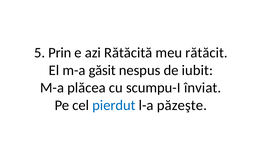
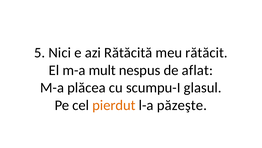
Prin: Prin -> Nici (60, 52)
găsit: găsit -> mult (102, 70)
iubit: iubit -> aflat (197, 70)
înviat: înviat -> glasul (203, 87)
pierdut colour: blue -> orange (114, 105)
